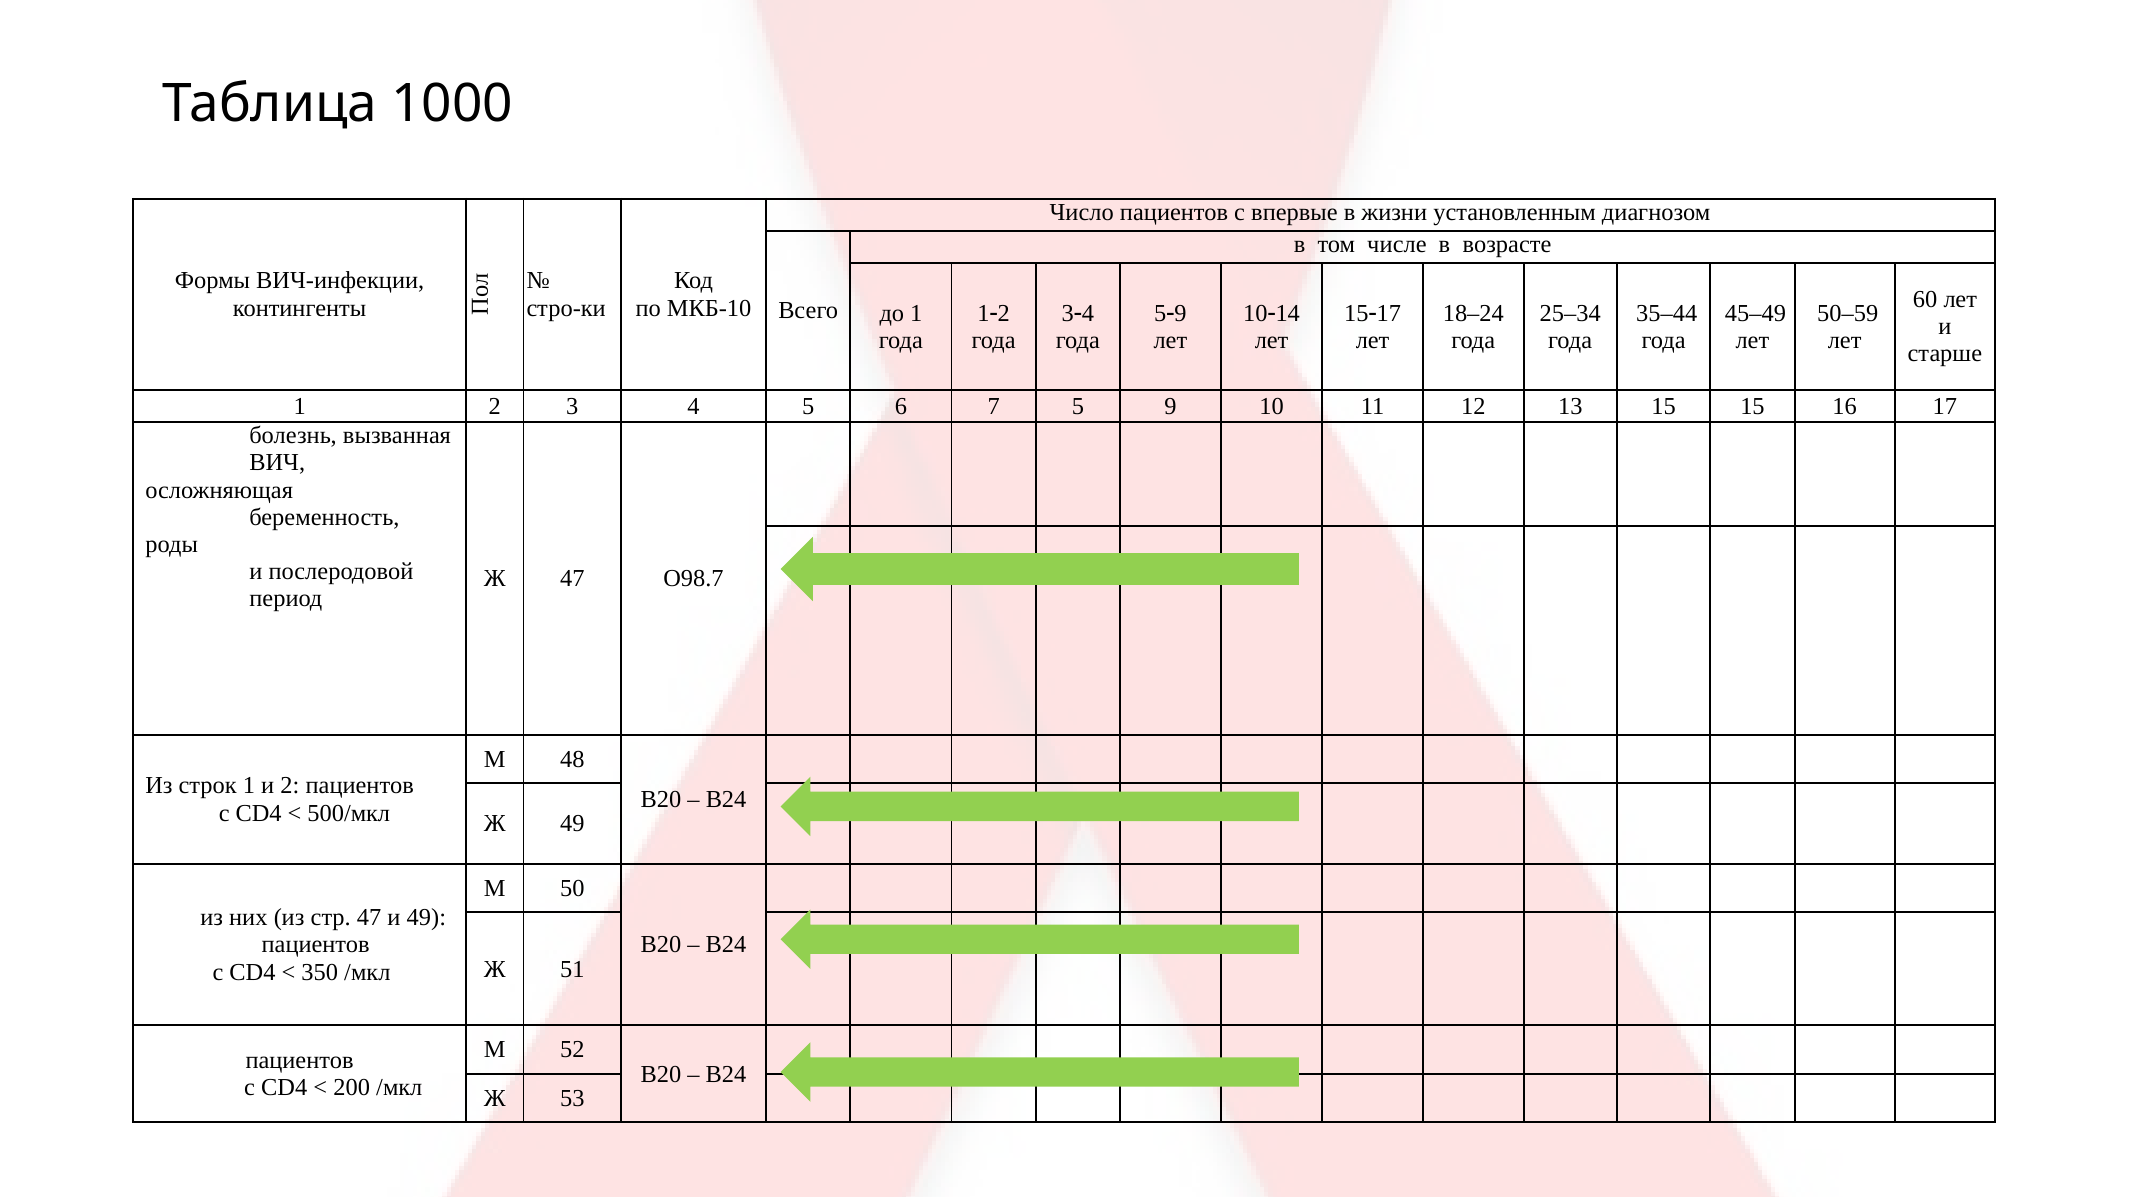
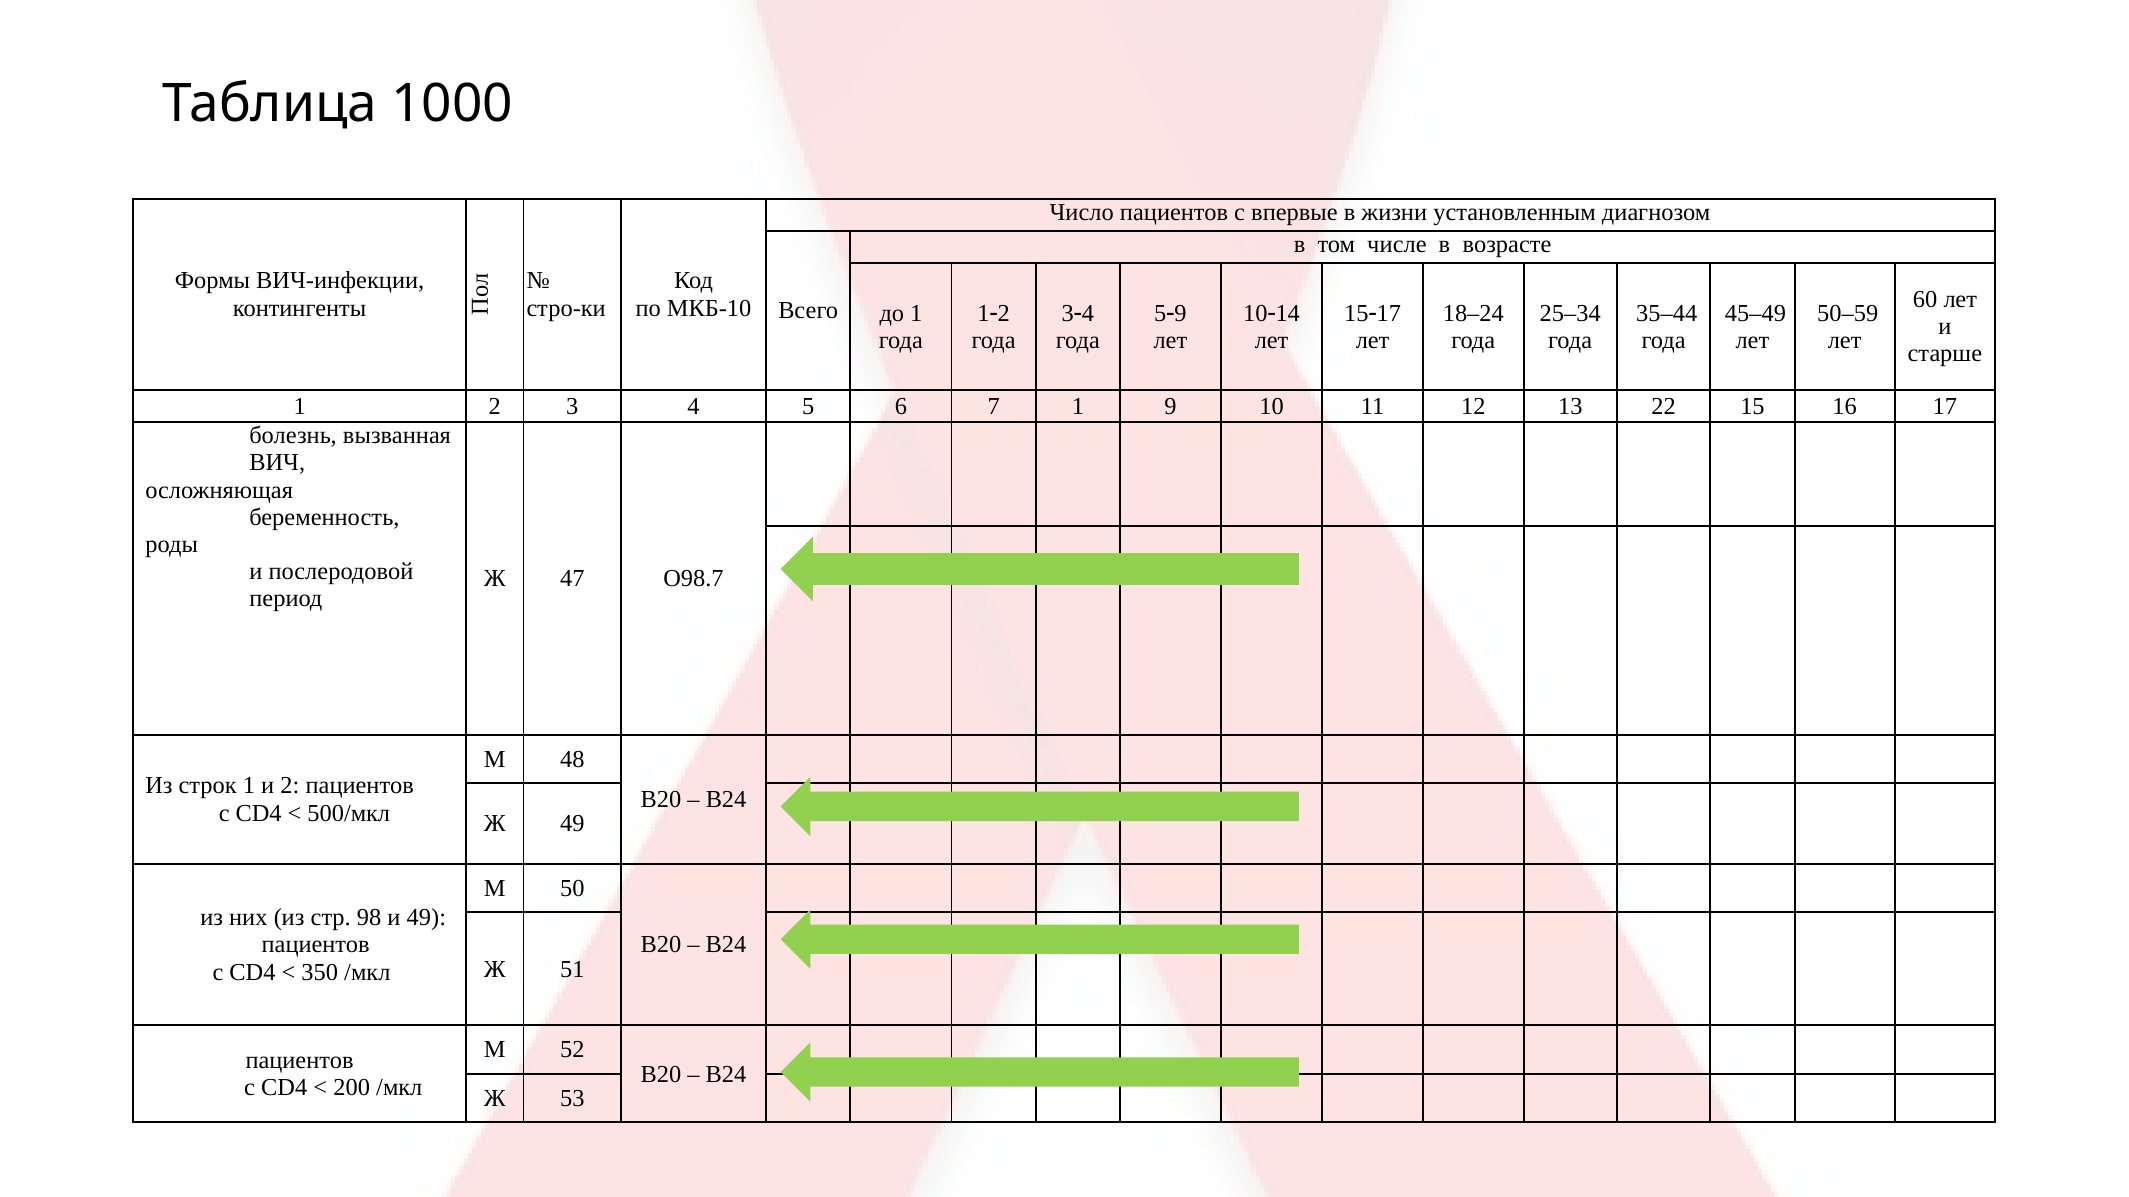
7 5: 5 -> 1 (1078, 406)
13 15: 15 -> 22 (1664, 406)
стр 47: 47 -> 98 (369, 918)
